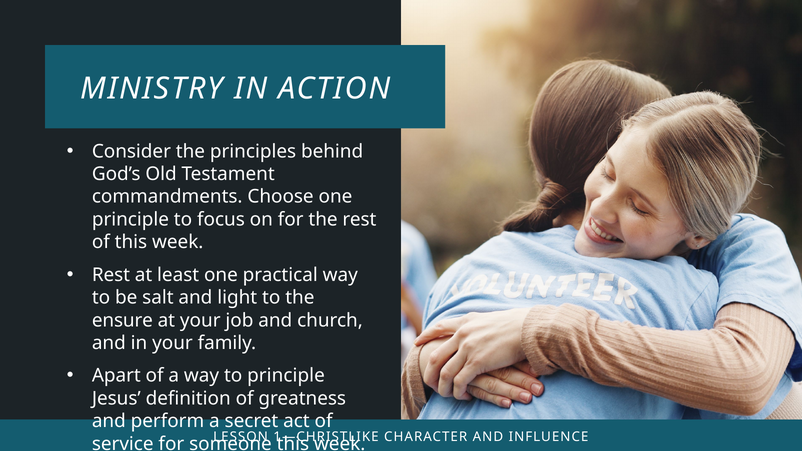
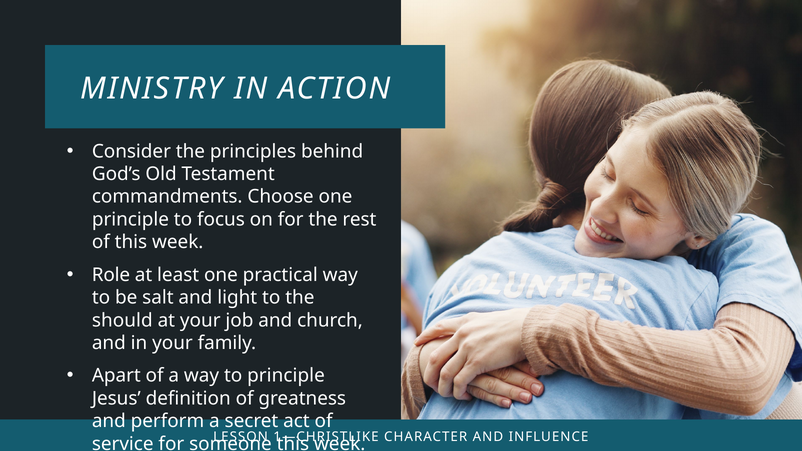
Rest: Rest -> Role (111, 275)
ensure: ensure -> should (122, 320)
